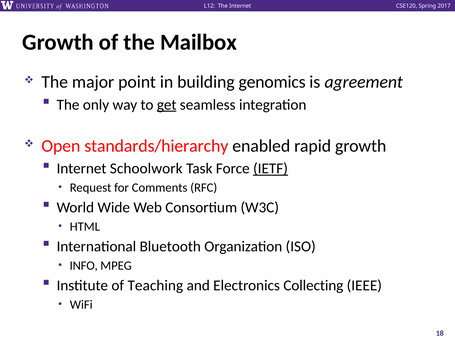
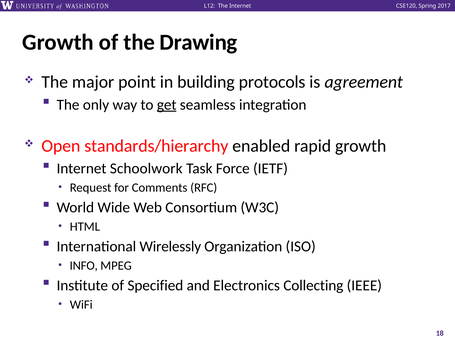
Mailbox: Mailbox -> Drawing (199, 42)
genomics: genomics -> protocols (272, 82)
IETF underline: present -> none (270, 168)
Bluetooth: Bluetooth -> Wirelessly (170, 246)
Teaching: Teaching -> Specified (155, 285)
